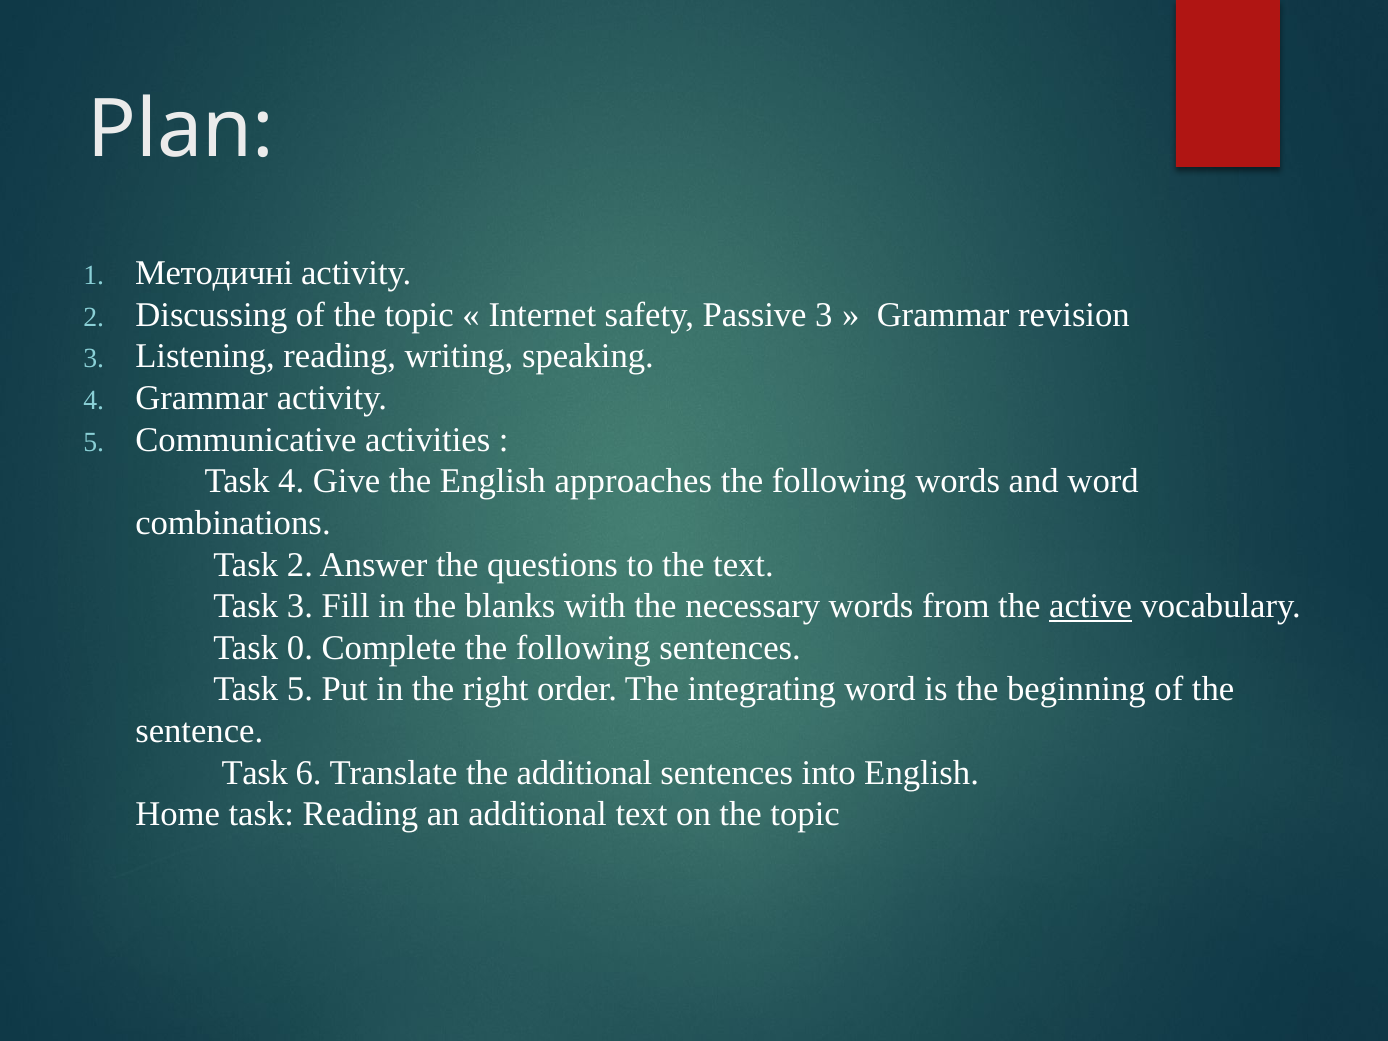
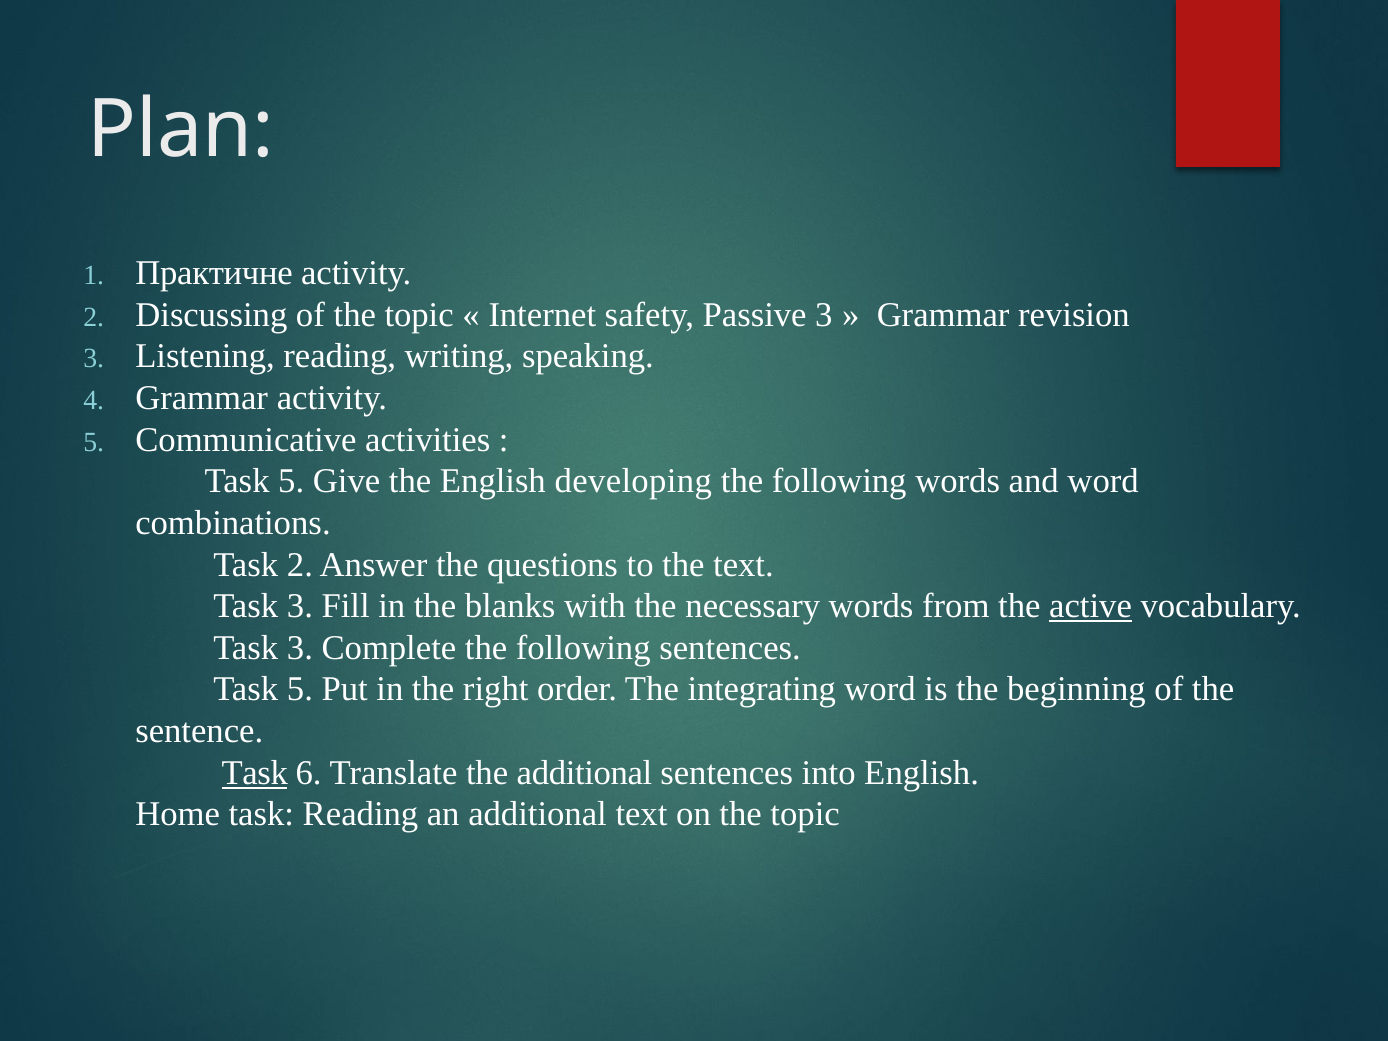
Методичні: Методичні -> Практичне (214, 273)
4: 4 -> 5 (291, 481)
approaches: approaches -> developing (633, 481)
0: 0 -> 3 (300, 648)
Task underline: none -> present (255, 773)
